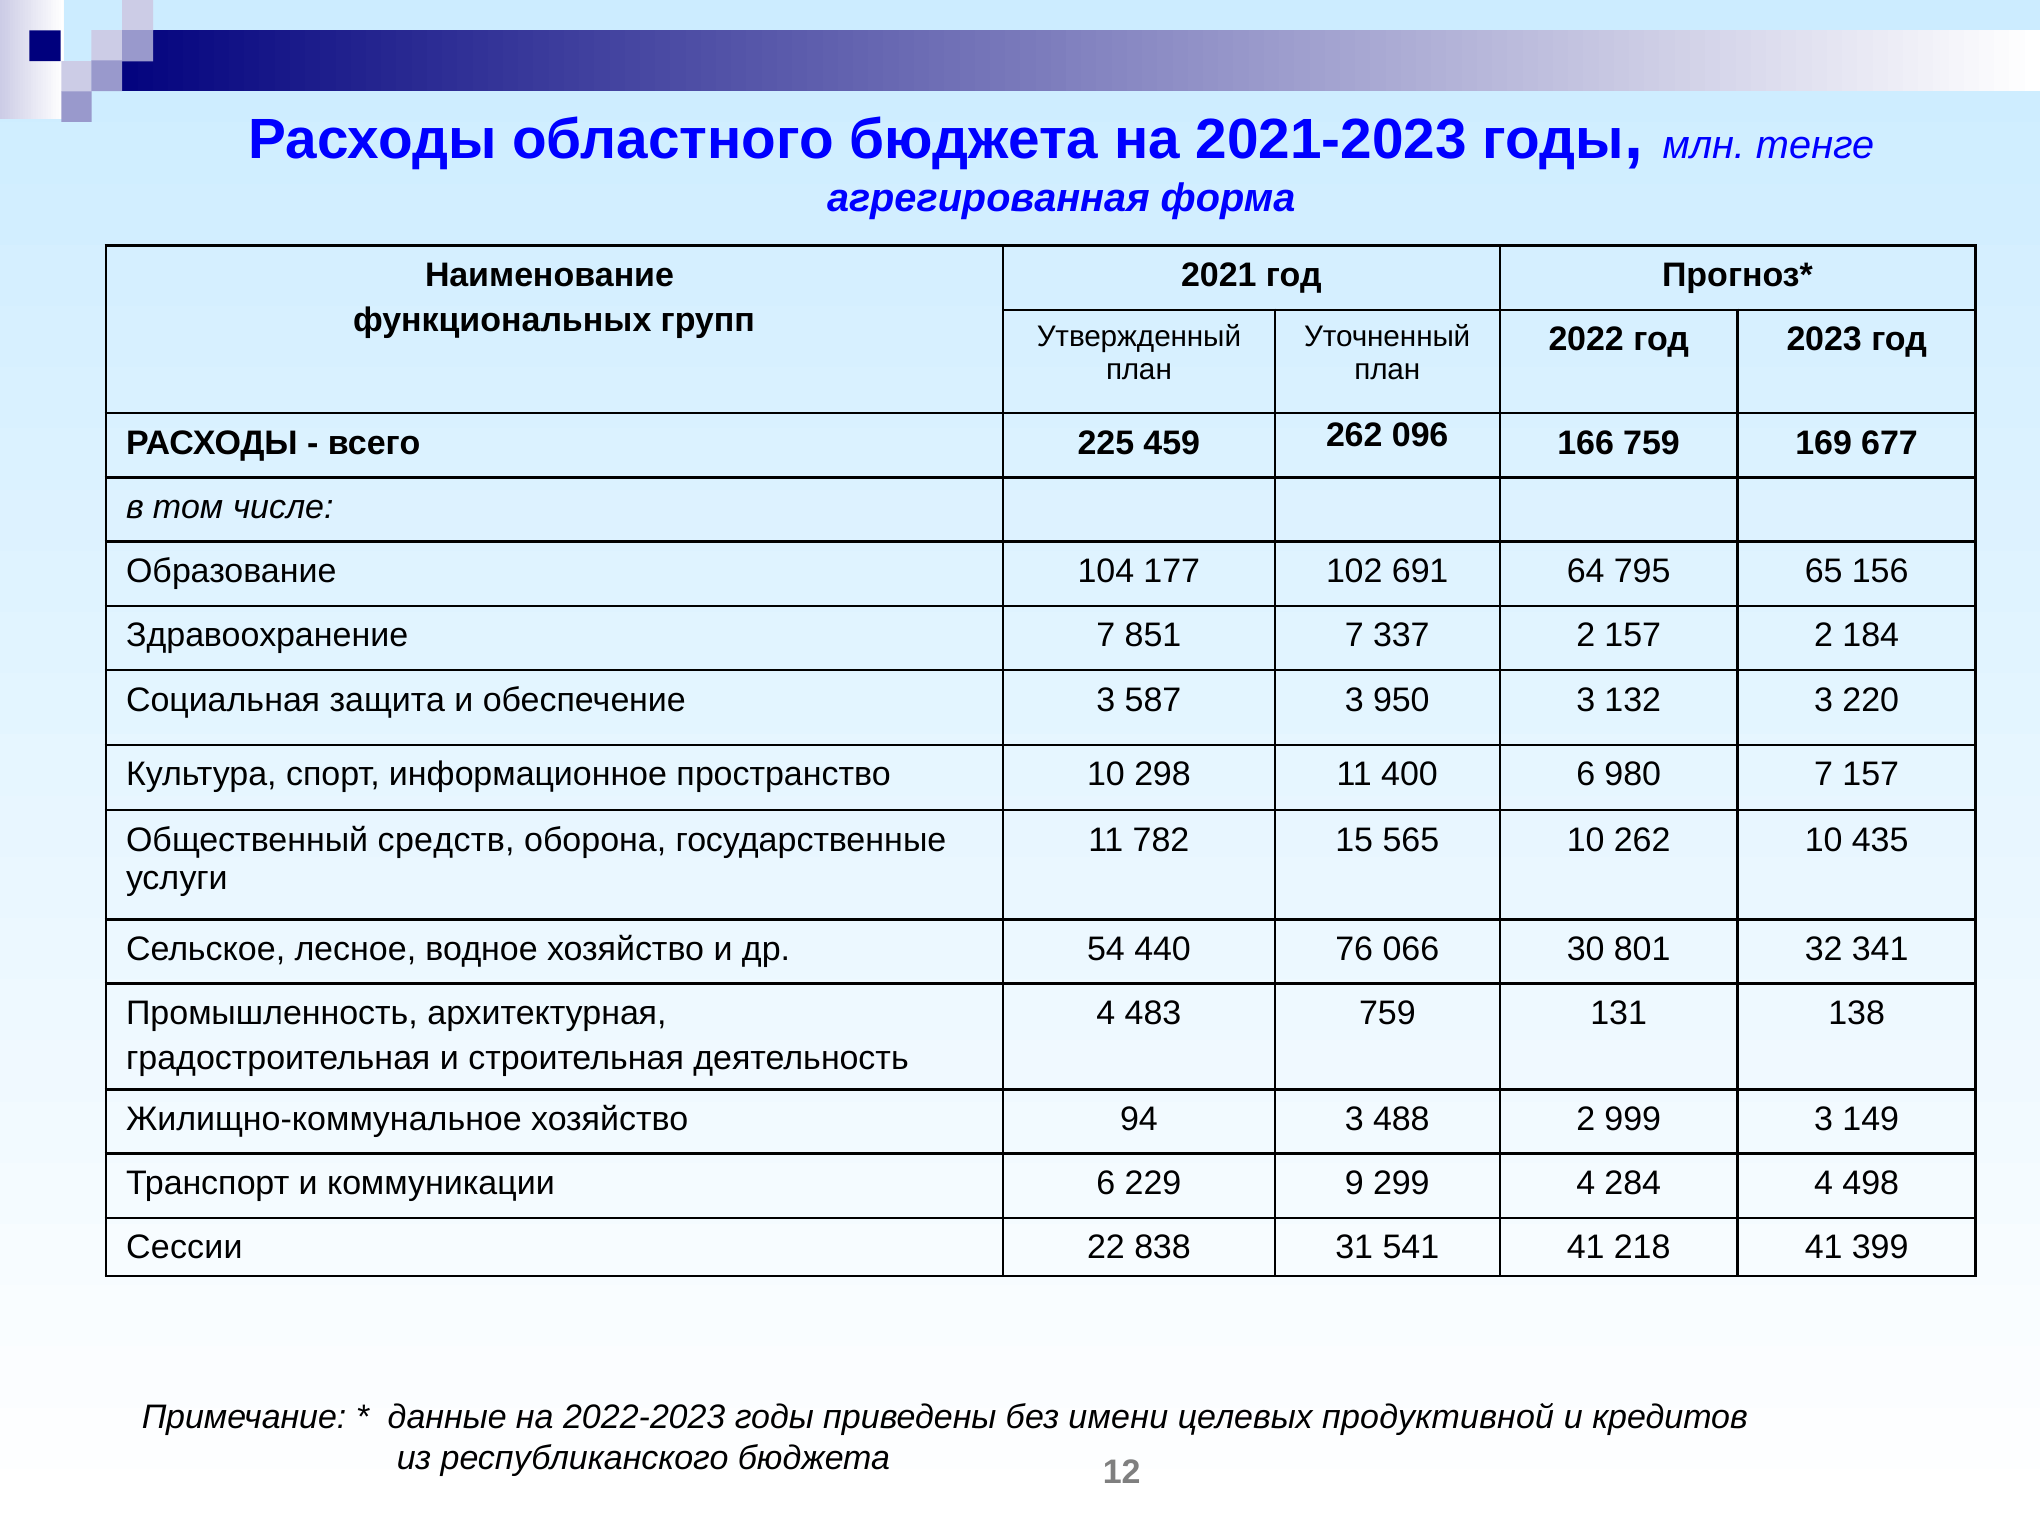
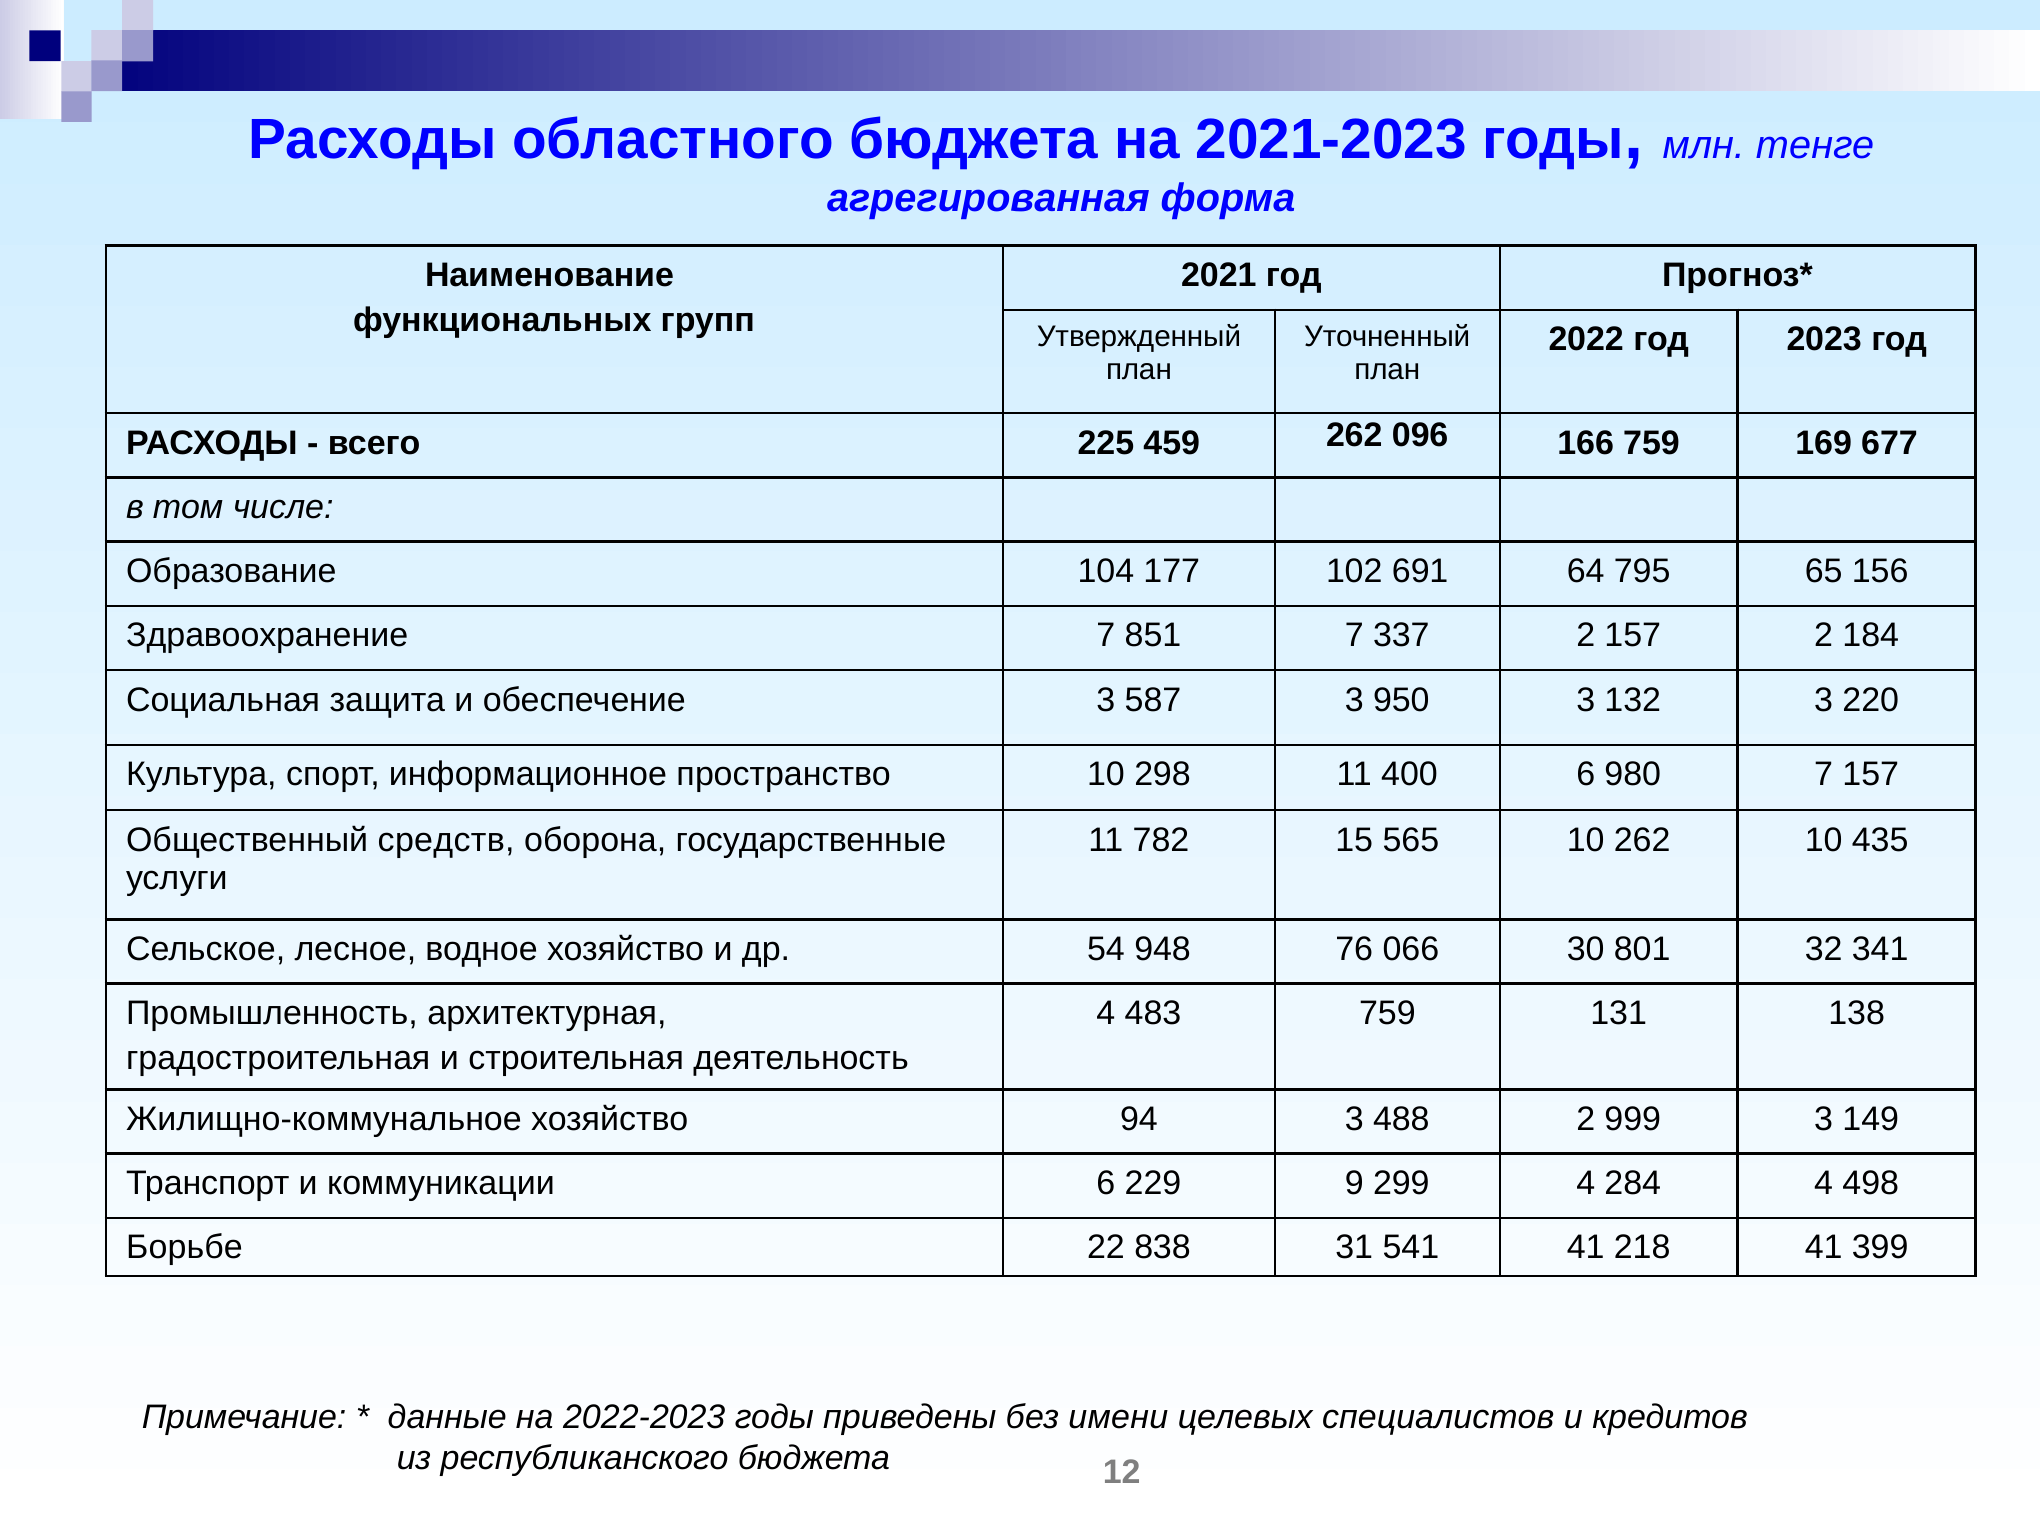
440: 440 -> 948 (1163, 949)
Сессии: Сессии -> Борьбе (184, 1248)
продуктивной: продуктивной -> специалистов (1438, 1417)
